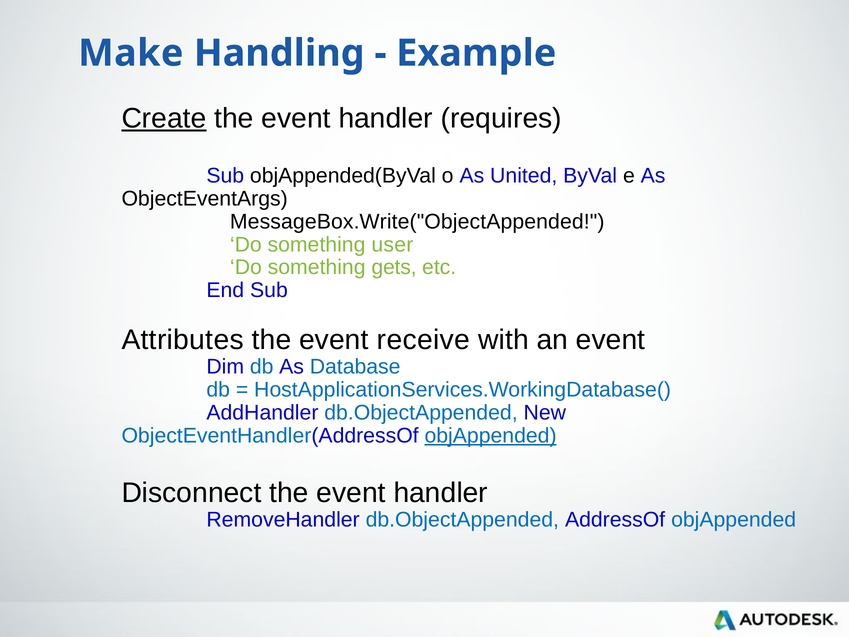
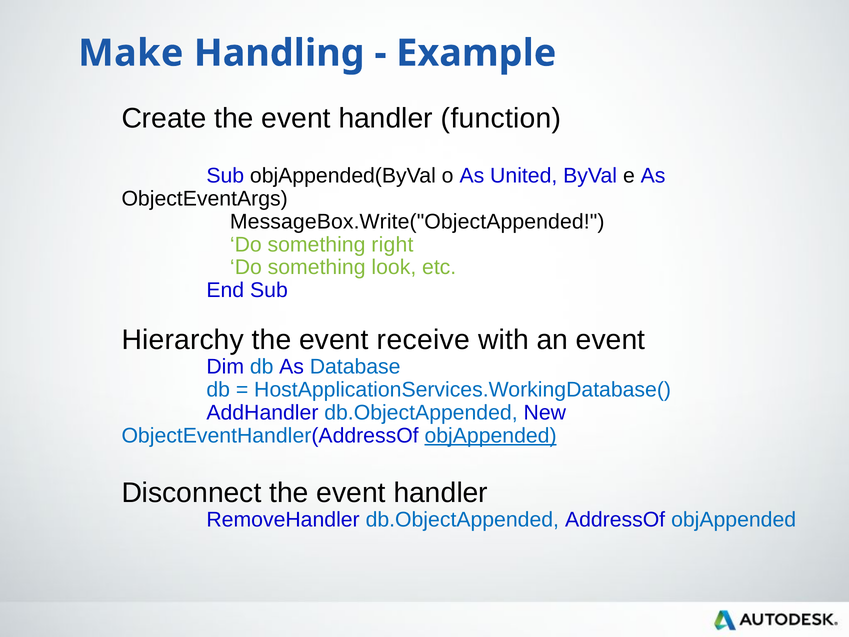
Create underline: present -> none (164, 118)
requires: requires -> function (501, 118)
user: user -> right (392, 244)
gets: gets -> look (394, 267)
Attributes: Attributes -> Hierarchy (183, 340)
